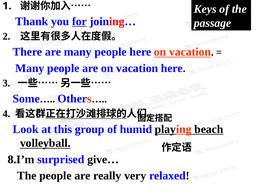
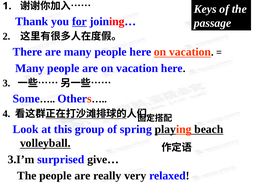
humid: humid -> spring (136, 129)
8.I’m: 8.I’m -> 3.I’m (21, 159)
